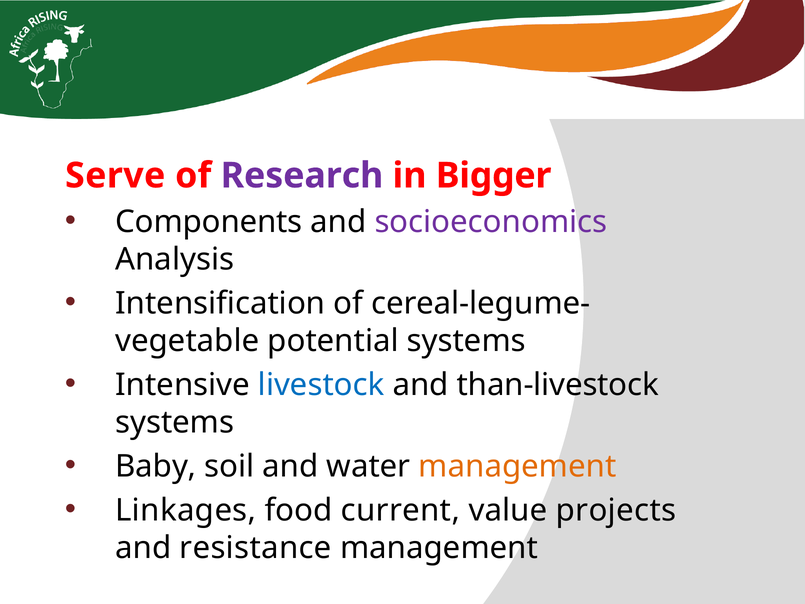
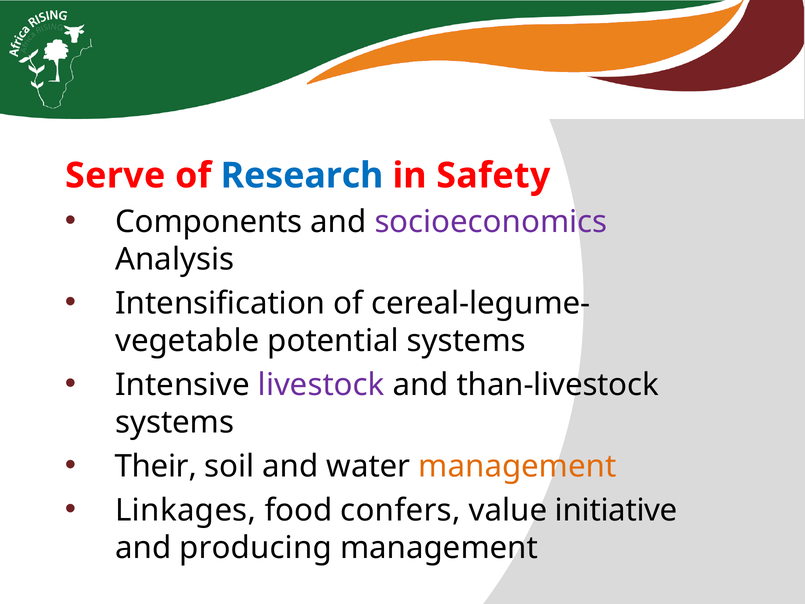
Research colour: purple -> blue (302, 176)
Bigger: Bigger -> Safety (493, 176)
livestock colour: blue -> purple (321, 385)
Baby: Baby -> Their (156, 466)
current: current -> confers (400, 510)
projects: projects -> initiative (616, 510)
resistance: resistance -> producing (256, 548)
